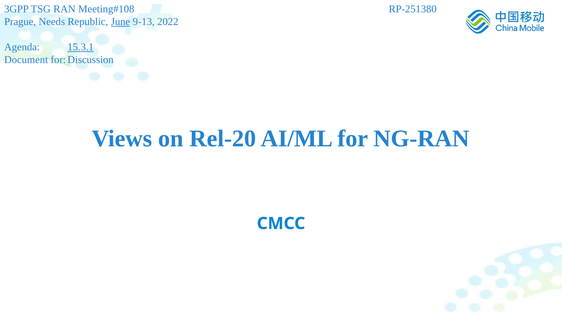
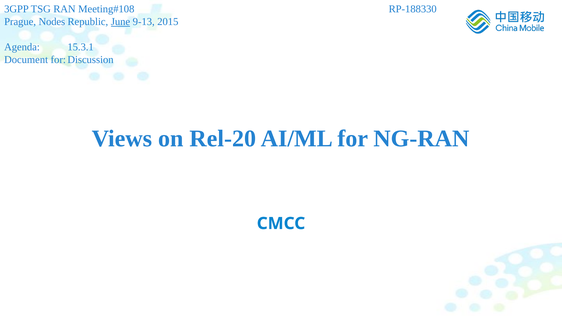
RP-251380: RP-251380 -> RP-188330 (413, 9)
Needs: Needs -> Nodes (52, 22)
2022: 2022 -> 2015 (168, 22)
15.3.1 underline: present -> none (81, 47)
